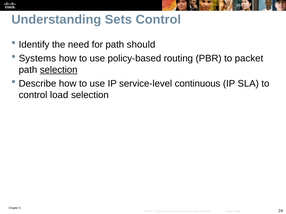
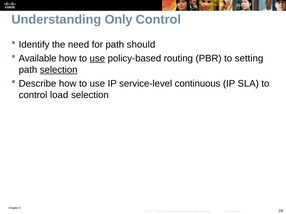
Sets: Sets -> Only (119, 20)
Systems: Systems -> Available (38, 59)
use underline: none -> present (97, 59)
packet: packet -> setting (249, 59)
